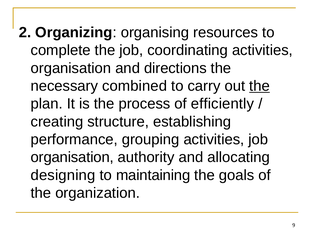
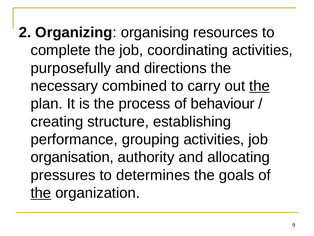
organisation: organisation -> purposefully (71, 68)
efficiently: efficiently -> behaviour (223, 104)
designing: designing -> pressures (63, 175)
maintaining: maintaining -> determines (153, 175)
the underline: none -> present (41, 193)
